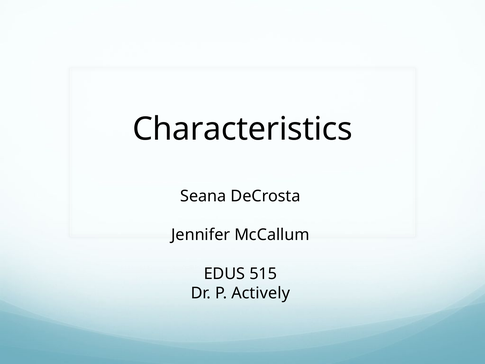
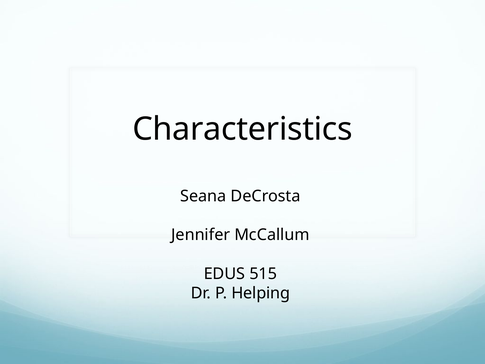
Actively: Actively -> Helping (261, 293)
